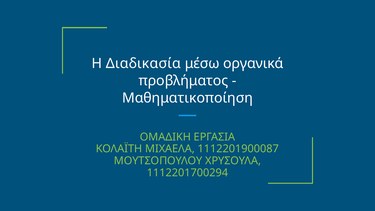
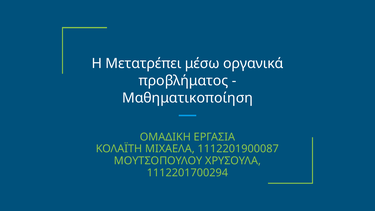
Διαδικασία: Διαδικασία -> Μετατρέπει (144, 63)
